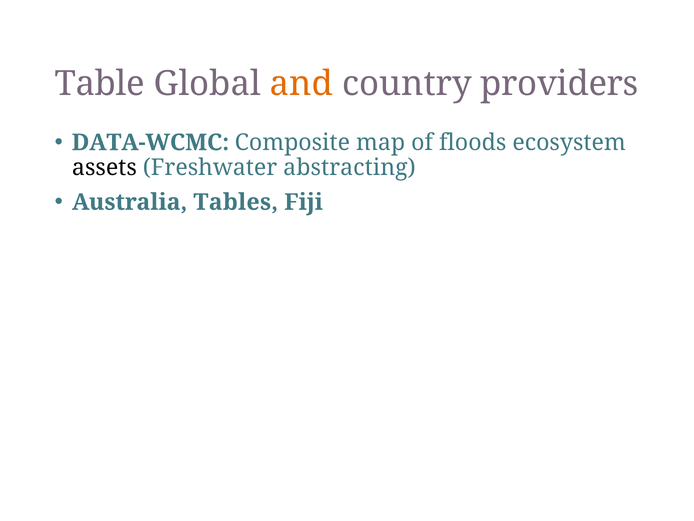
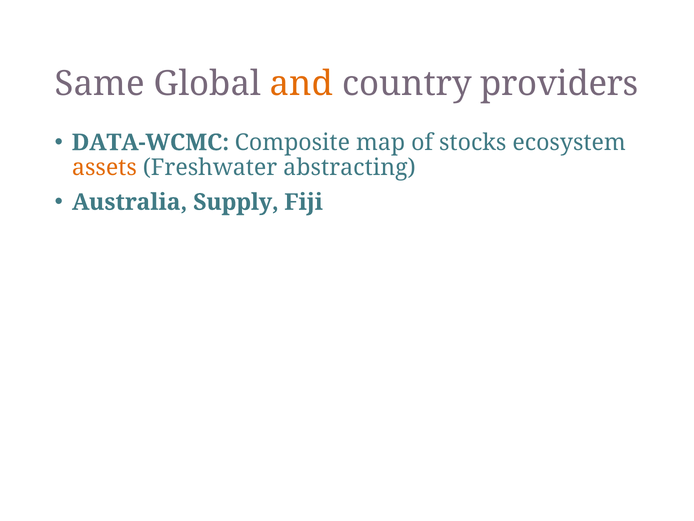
Table: Table -> Same (100, 84)
floods: floods -> stocks (473, 142)
assets colour: black -> orange (104, 167)
Tables: Tables -> Supply (236, 202)
